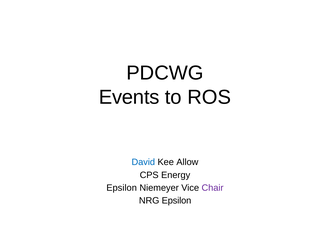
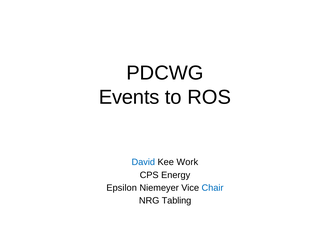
Allow: Allow -> Work (187, 162)
Chair colour: purple -> blue (213, 187)
NRG Epsilon: Epsilon -> Tabling (176, 200)
